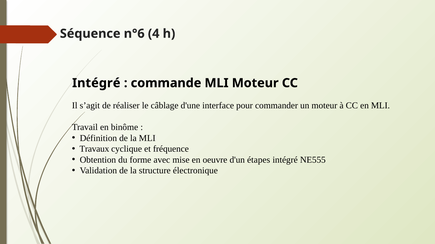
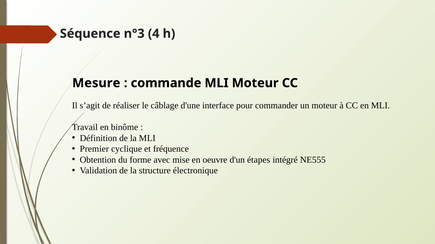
n°6: n°6 -> n°3 (134, 34)
Intégré: Intégré -> Mesure (96, 83)
Travaux: Travaux -> Premier (94, 149)
